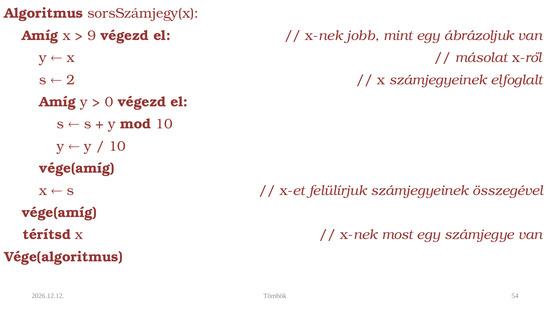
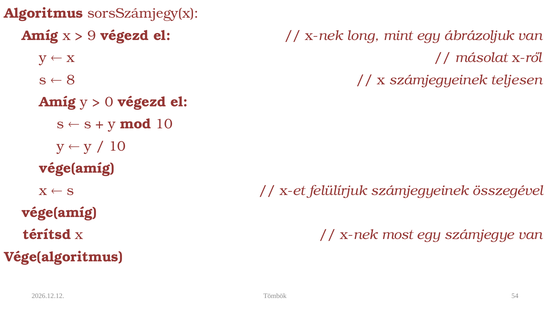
jobb: jobb -> long (363, 36)
2: 2 -> 8 (71, 80)
elfoglalt: elfoglalt -> teljesen (517, 80)
